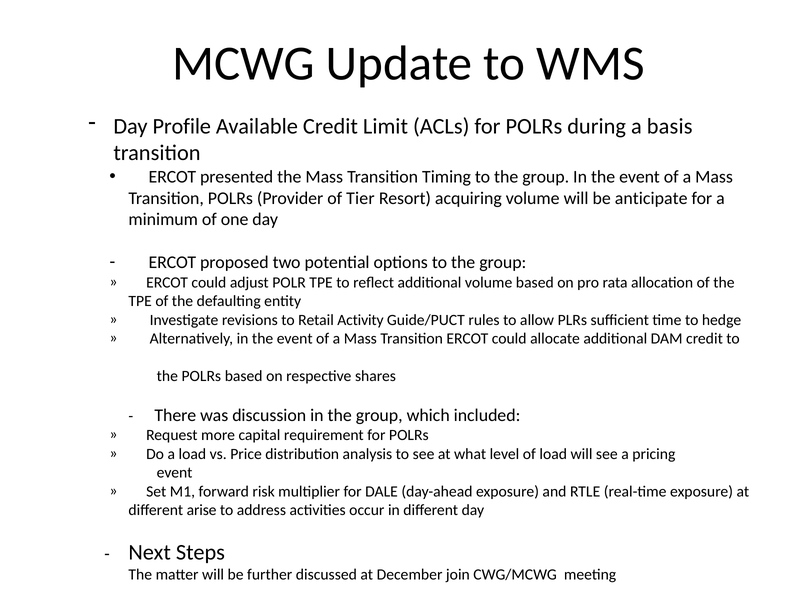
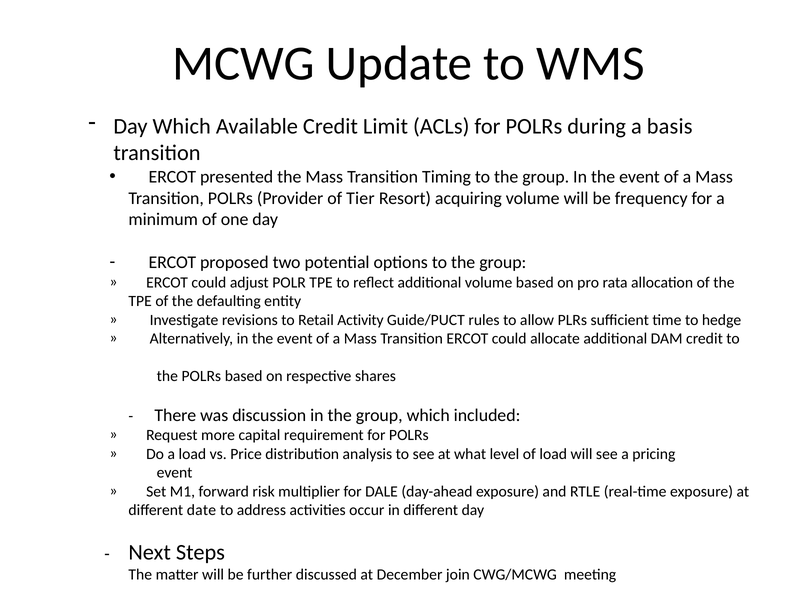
Day Profile: Profile -> Which (182, 126)
anticipate: anticipate -> frequency (651, 198)
arise: arise -> date (201, 510)
